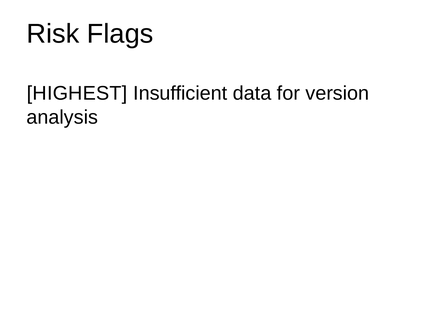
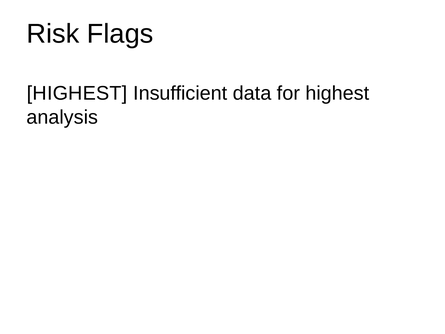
for version: version -> highest (337, 93)
